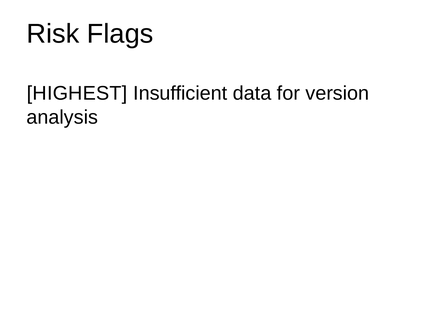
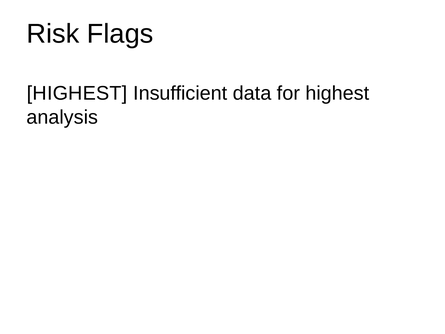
for version: version -> highest (337, 93)
